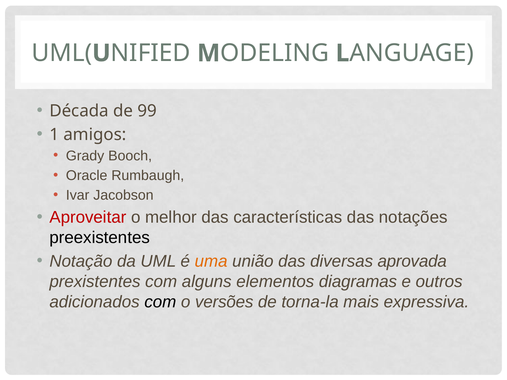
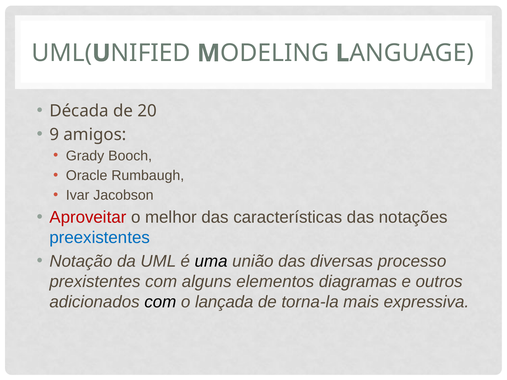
99: 99 -> 20 (147, 111)
1: 1 -> 9 (54, 135)
preexistentes colour: black -> blue (100, 238)
uma colour: orange -> black (211, 261)
aprovada: aprovada -> processo (412, 261)
versões: versões -> lançada (224, 302)
